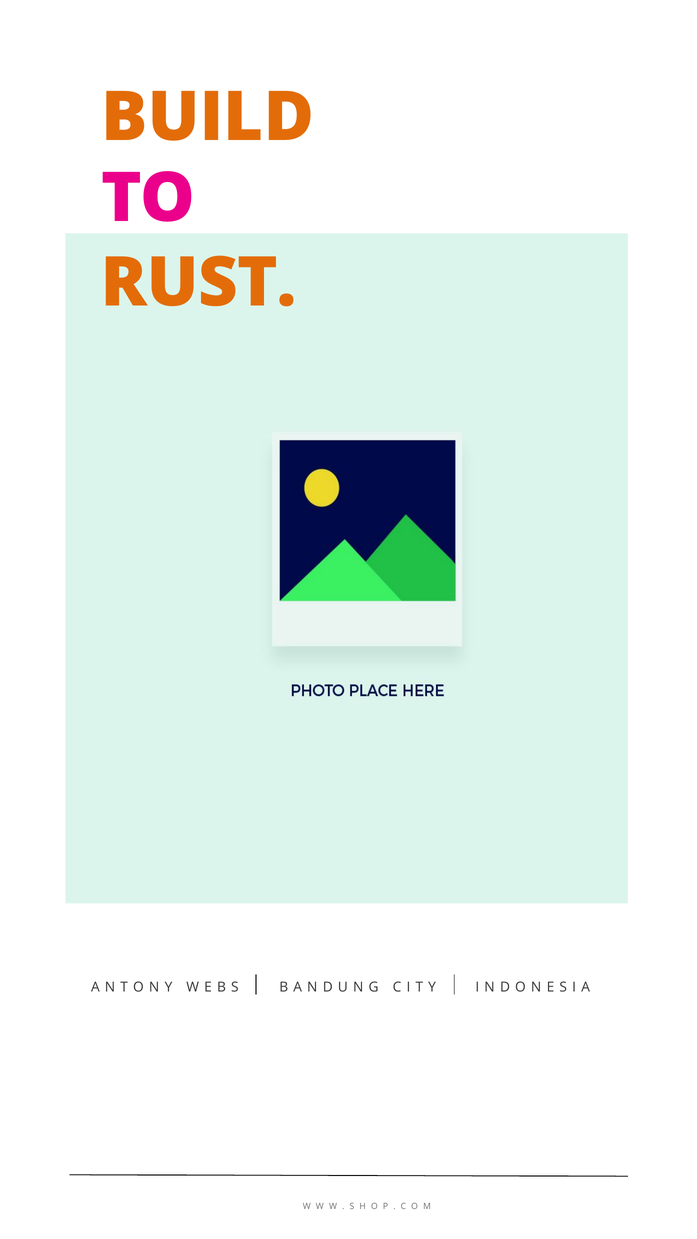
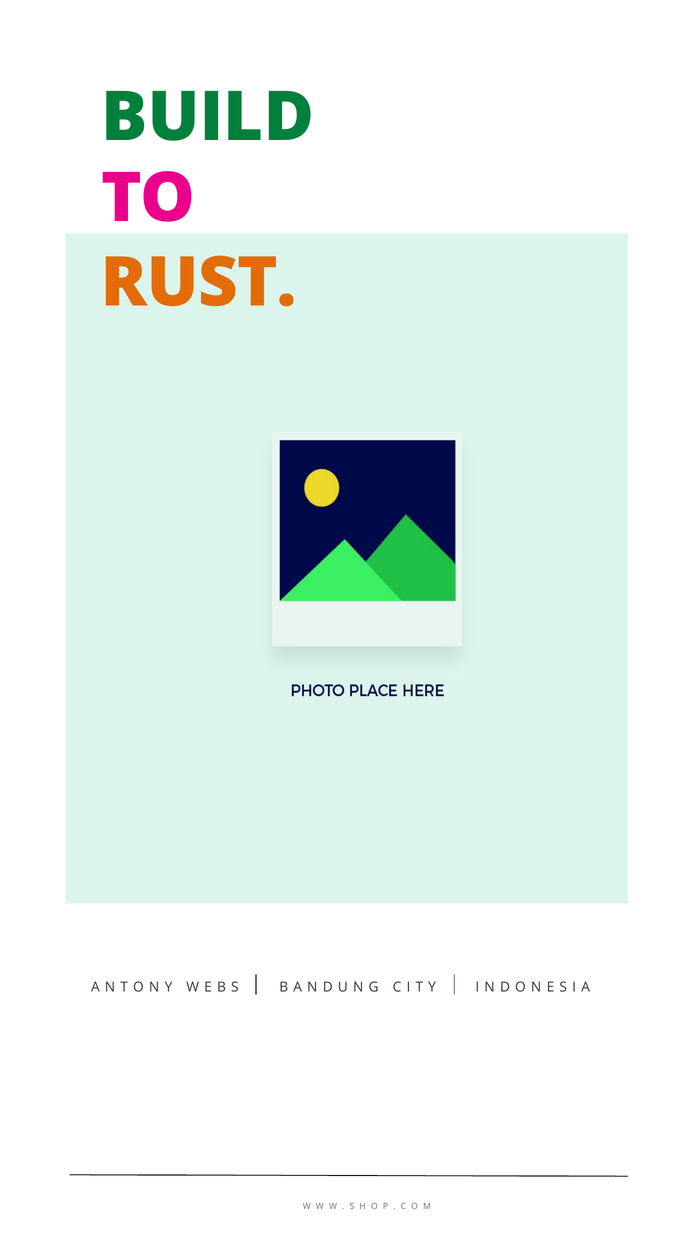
BUILD colour: orange -> green (208, 117)
